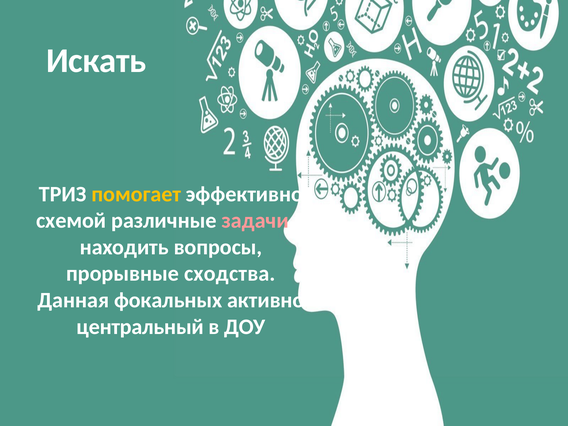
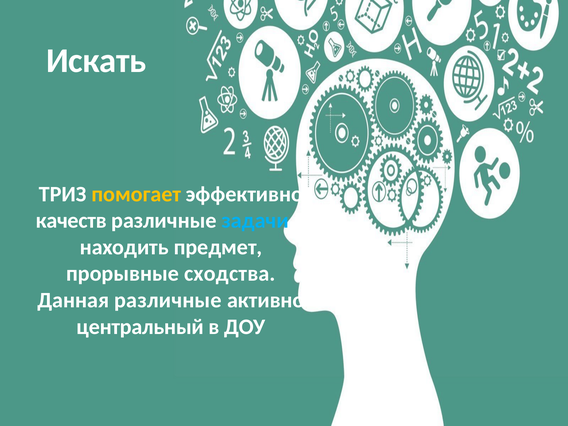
схемой: схемой -> качеств (71, 221)
задачи colour: pink -> light blue (255, 221)
вопросы: вопросы -> предмет (218, 247)
Данная фокальных: фокальных -> различные (168, 300)
